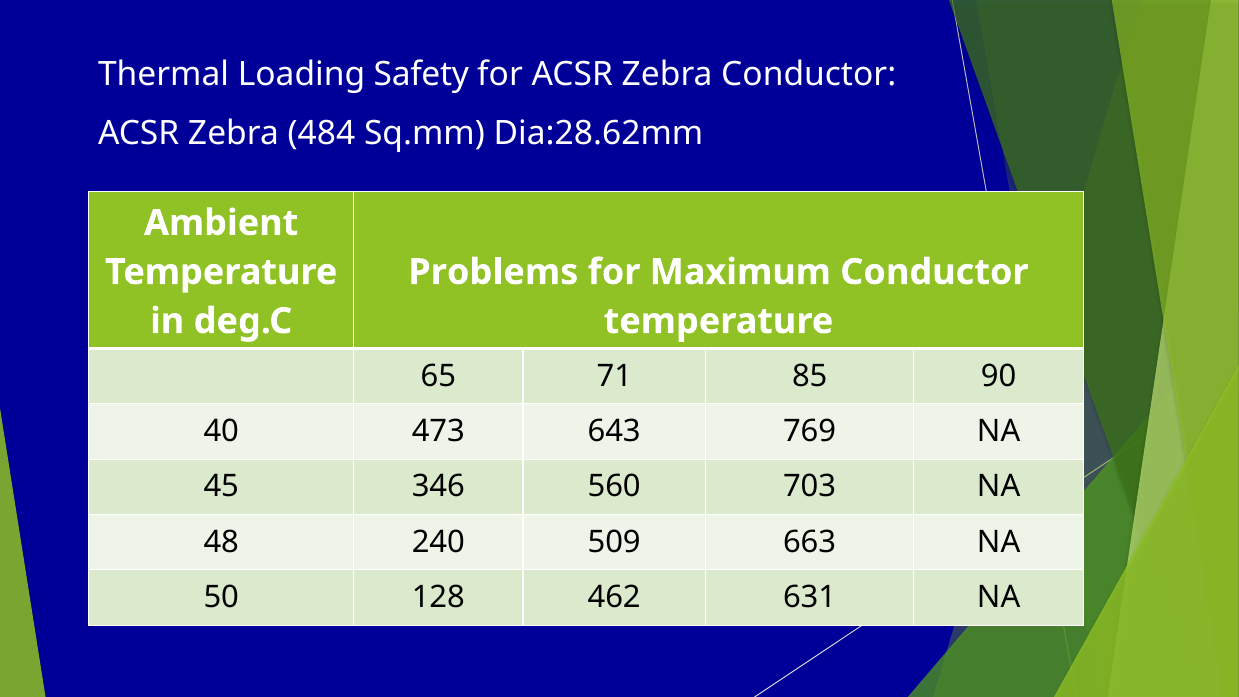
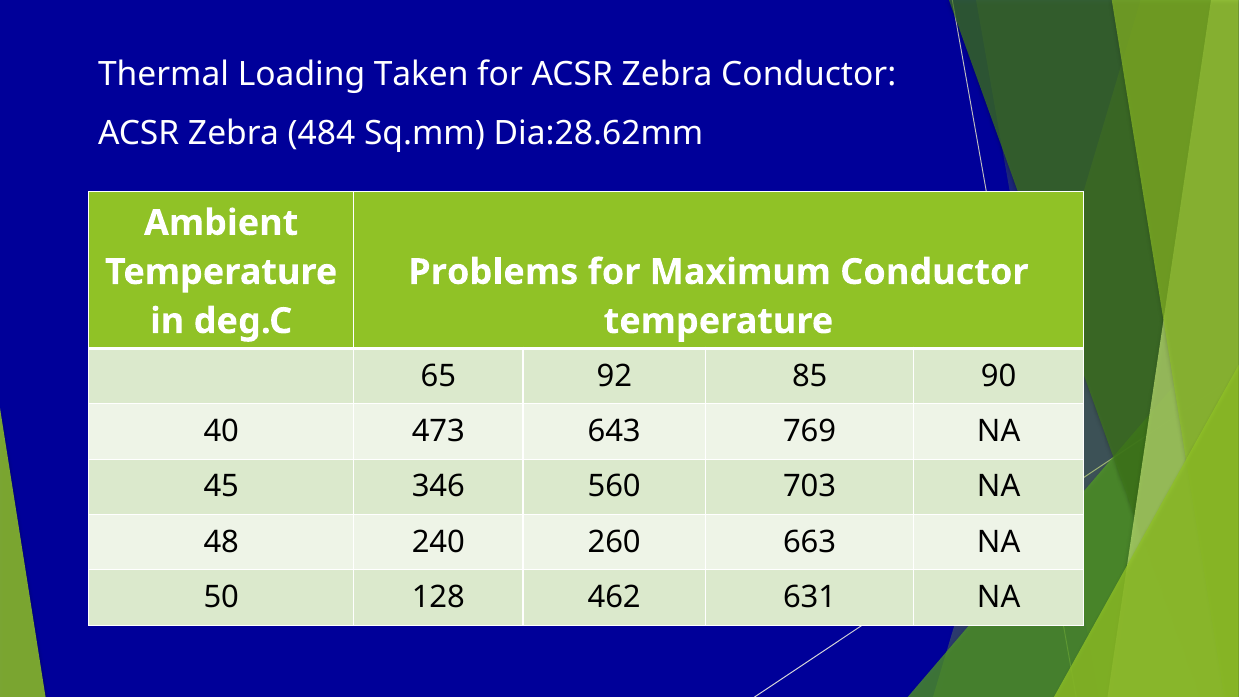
Safety: Safety -> Taken (421, 75)
71: 71 -> 92 (614, 376)
509: 509 -> 260 (614, 542)
